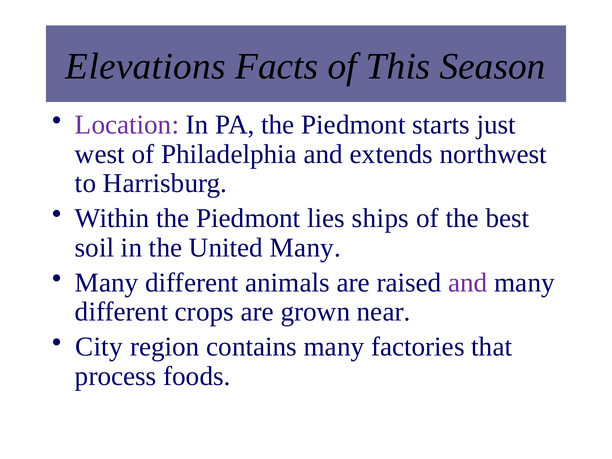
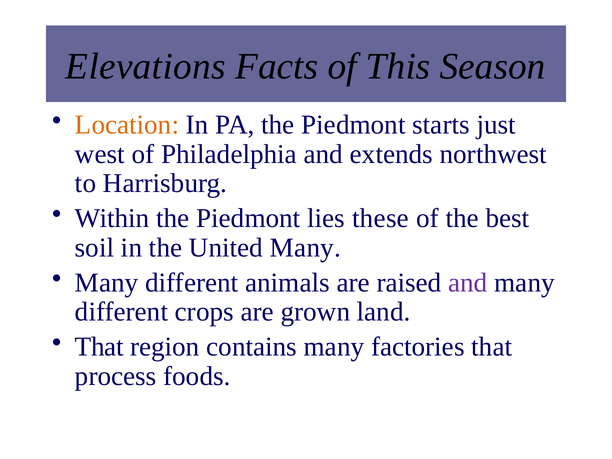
Location colour: purple -> orange (127, 125)
ships: ships -> these (380, 218)
near: near -> land (384, 312)
City: City -> That (99, 347)
